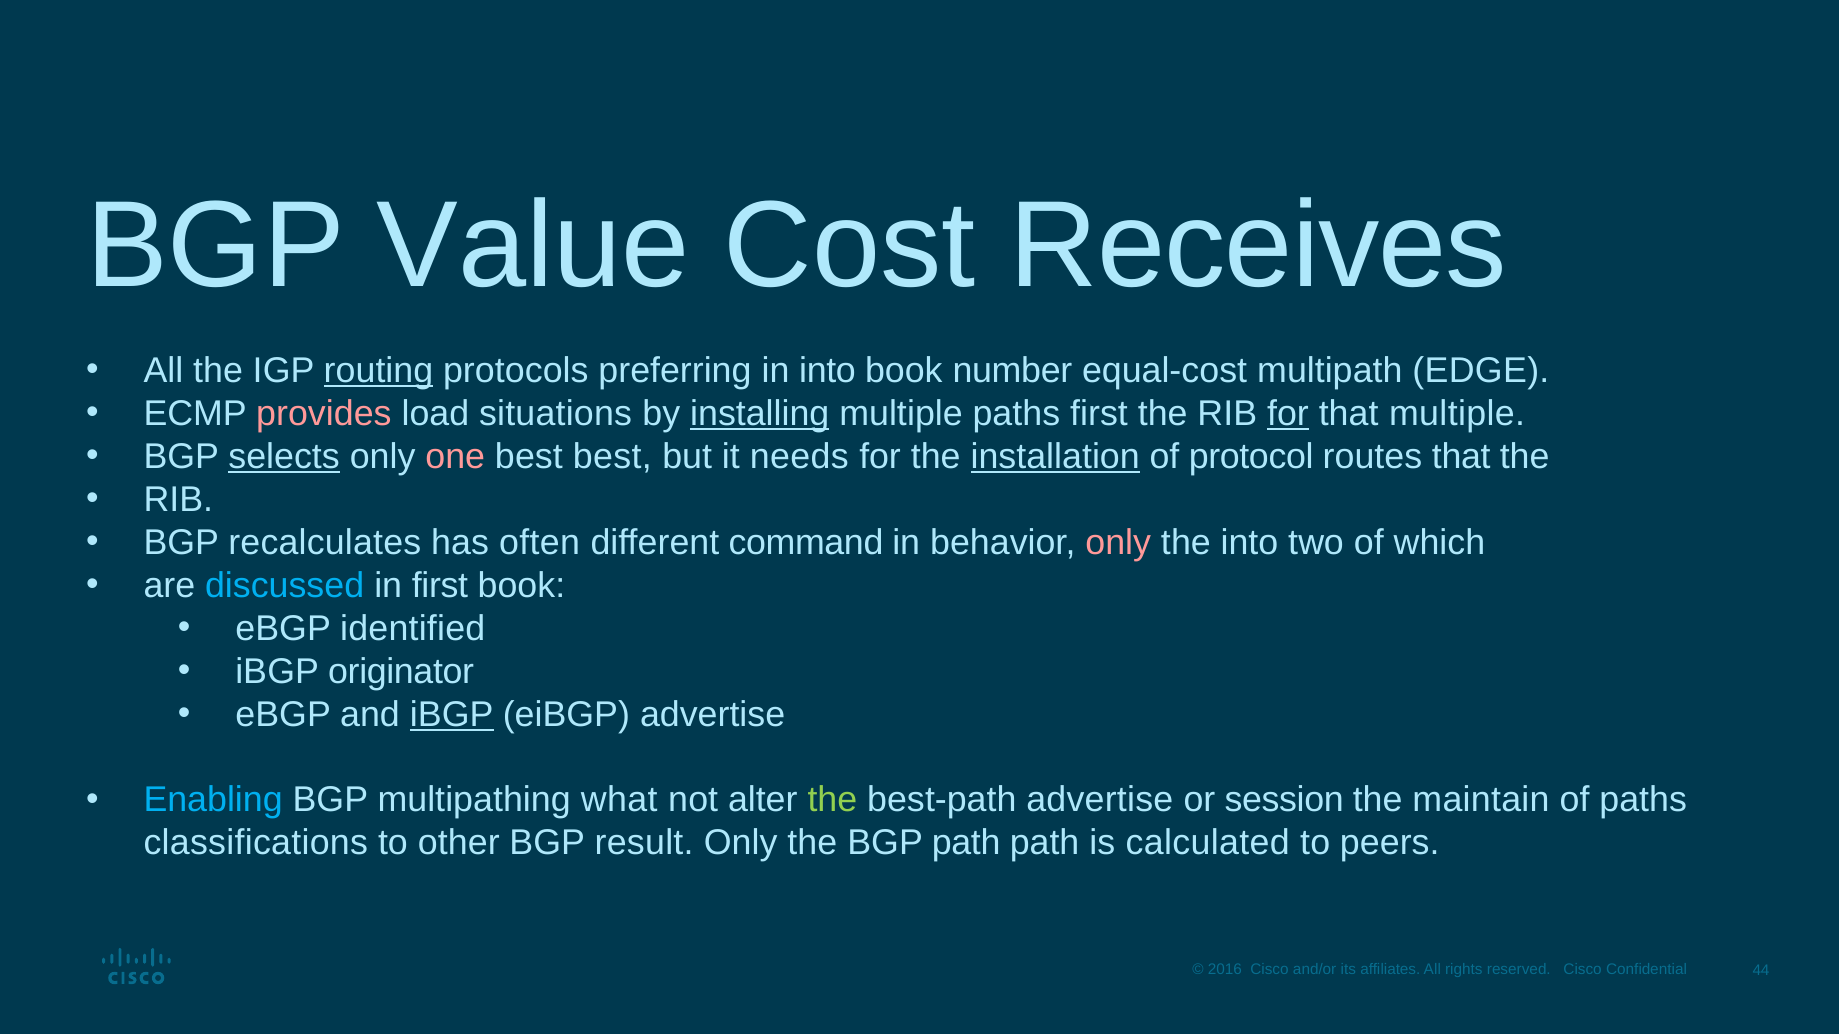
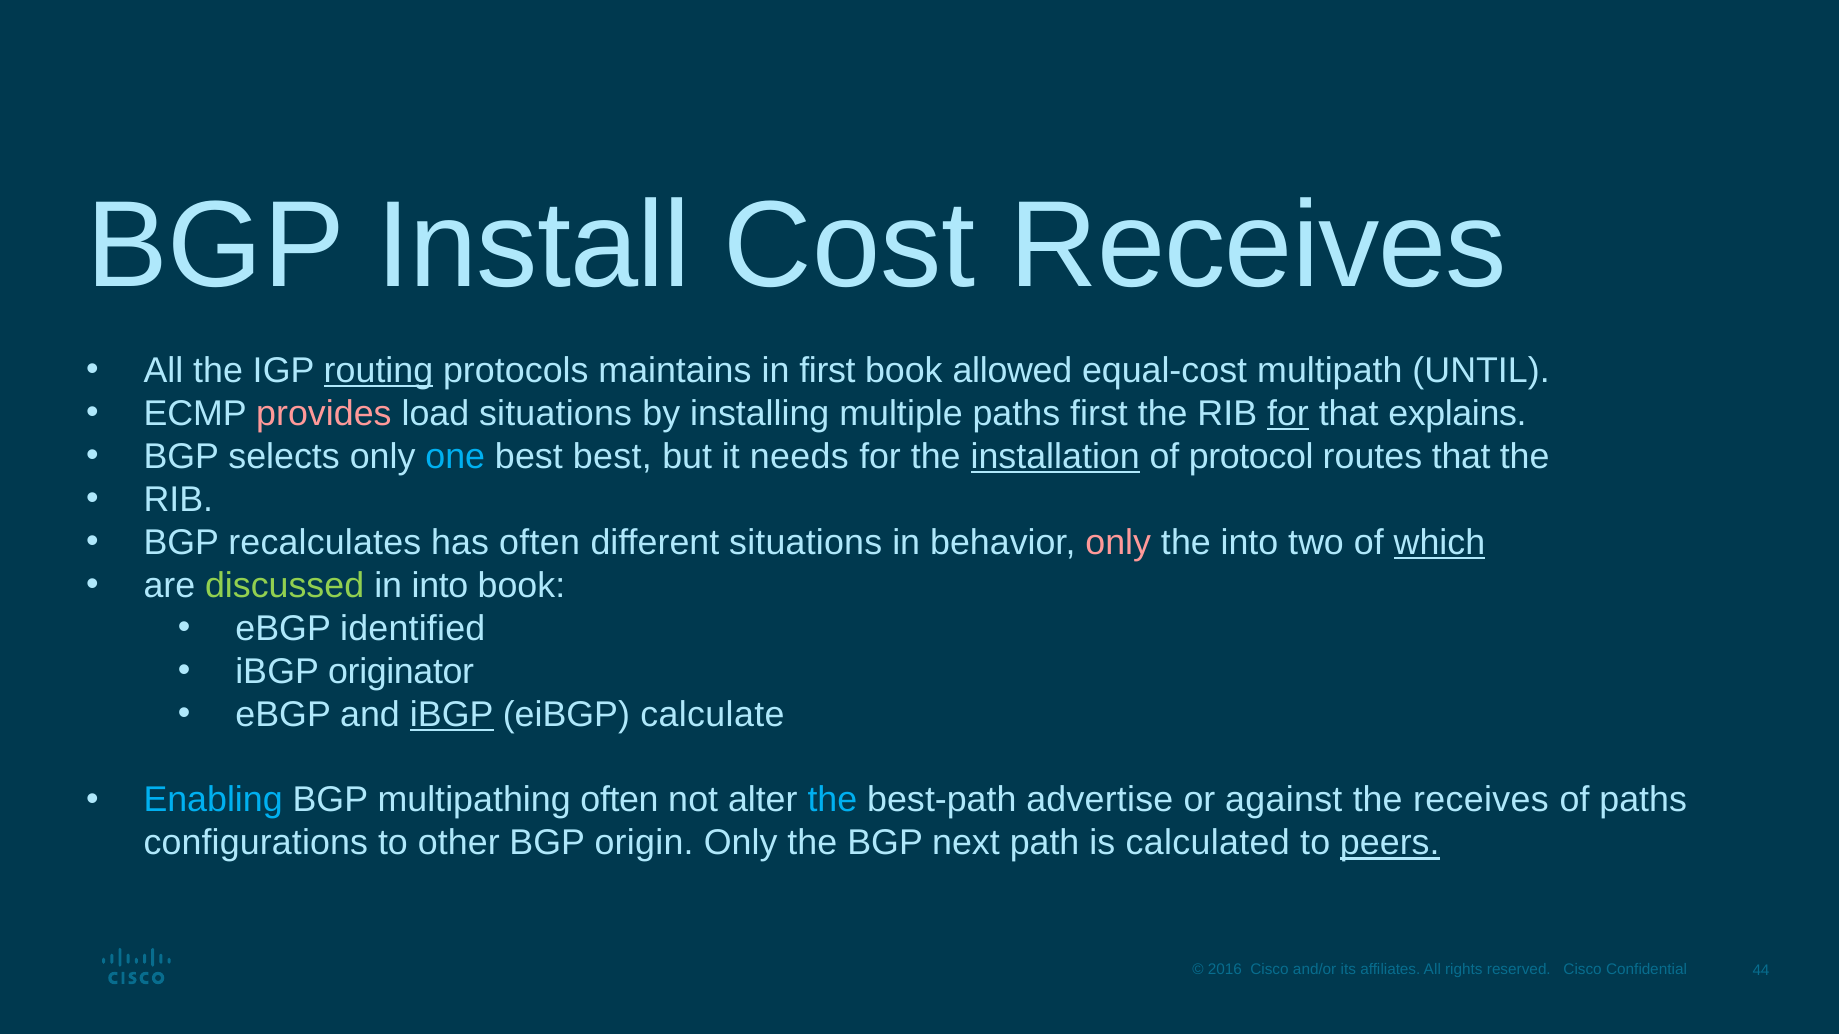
Value: Value -> Install (534, 246)
preferring: preferring -> maintains (675, 371)
in into: into -> first (827, 371)
number: number -> allowed (1012, 371)
EDGE: EDGE -> UNTIL (1481, 371)
installing underline: present -> none (760, 414)
that multiple: multiple -> explains (1457, 414)
selects underline: present -> none (284, 457)
one colour: pink -> light blue (455, 457)
different command: command -> situations (806, 543)
which underline: none -> present (1439, 543)
discussed colour: light blue -> light green (285, 586)
in first: first -> into (440, 586)
eiBGP advertise: advertise -> calculate (712, 715)
multipathing what: what -> often (620, 801)
the colour: light green -> light blue (832, 801)
session: session -> against (1284, 801)
the maintain: maintain -> receives (1481, 801)
classifications: classifications -> configurations (256, 843)
result: result -> origin (644, 843)
BGP path: path -> next (966, 843)
peers underline: none -> present (1390, 843)
